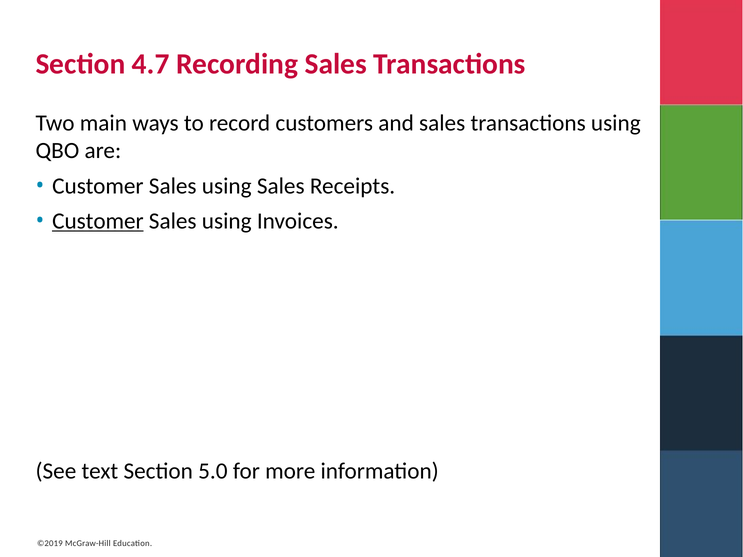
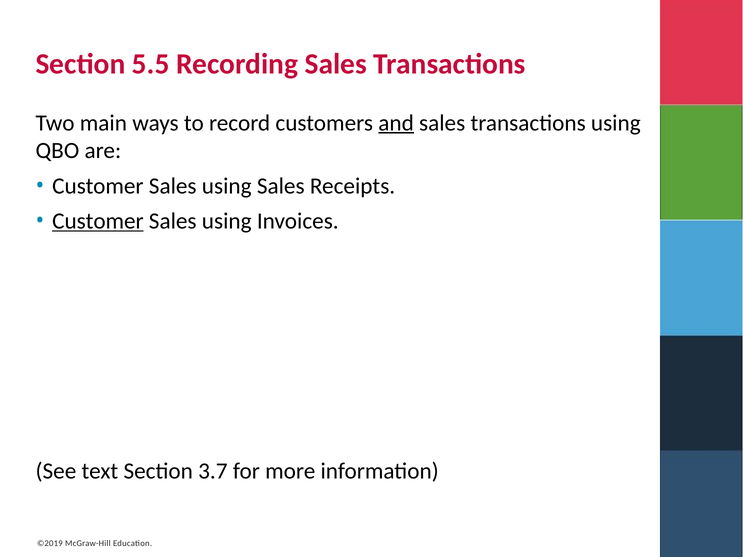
4.7: 4.7 -> 5.5 (151, 64)
and underline: none -> present (396, 123)
5.0: 5.0 -> 3.7 (213, 471)
